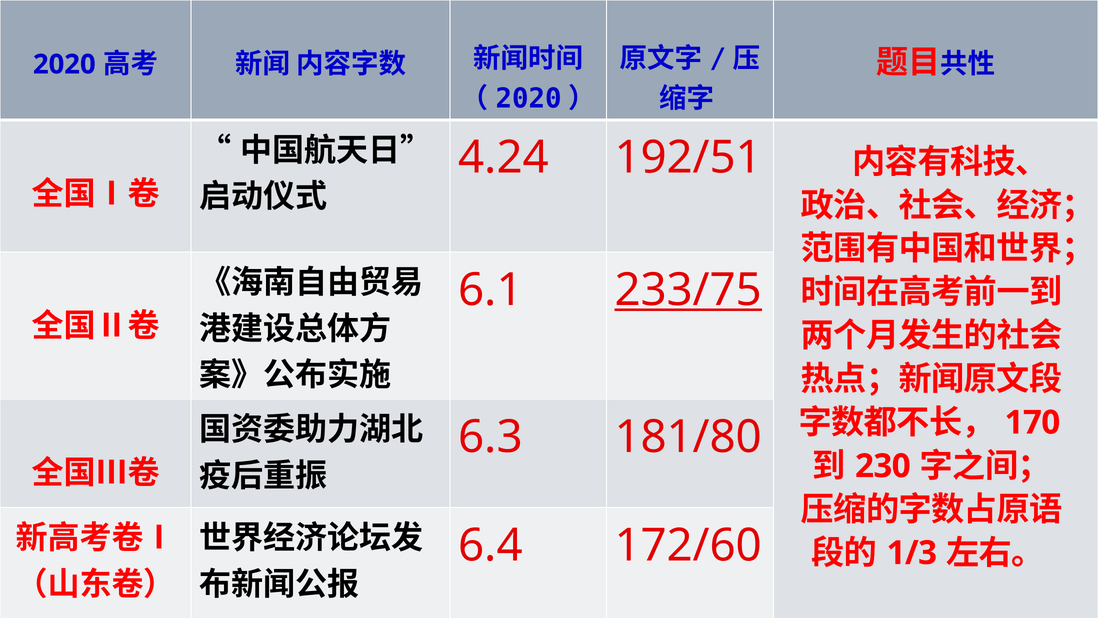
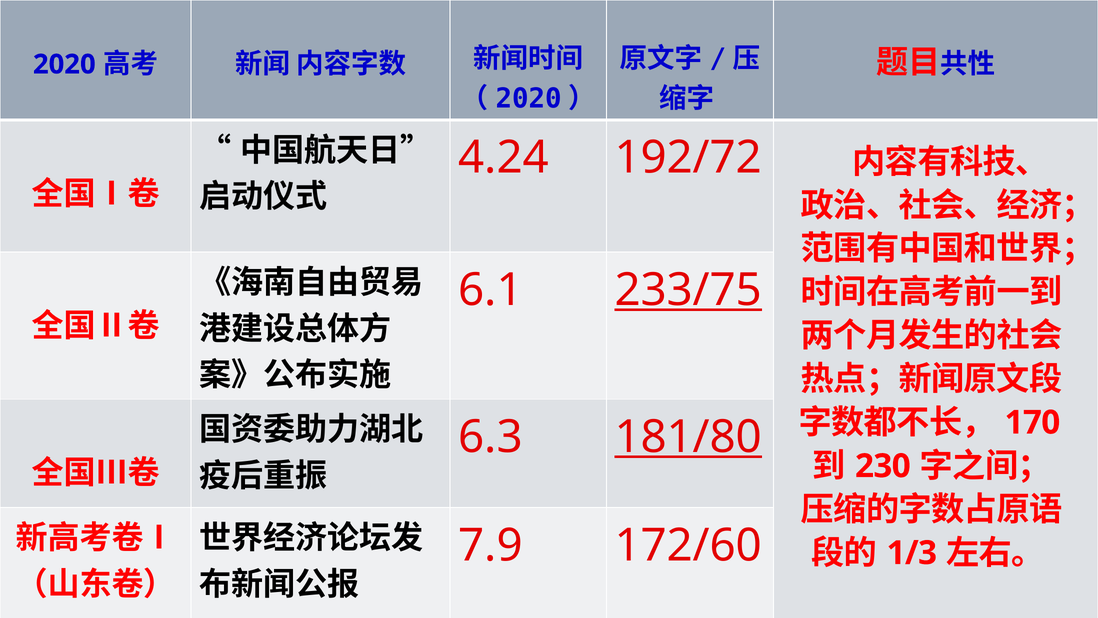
192/51: 192/51 -> 192/72 (688, 158)
181/80 underline: none -> present (688, 437)
6.4: 6.4 -> 7.9 (491, 545)
